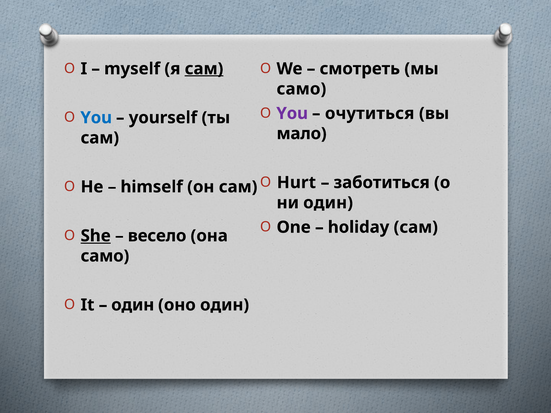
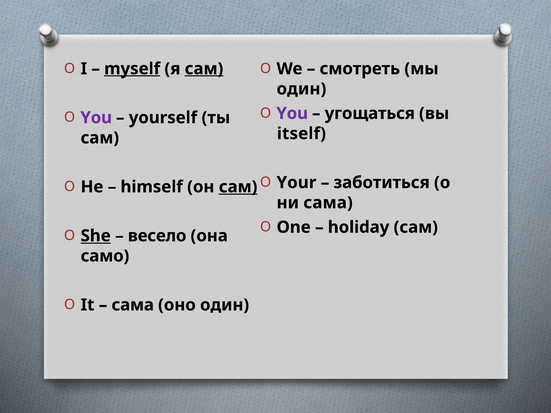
myself underline: none -> present (132, 69)
само: само -> один (301, 89)
очутиться: очутиться -> угощаться (370, 113)
You colour: blue -> purple (96, 118)
мало: мало -> itself (301, 134)
Hurt: Hurt -> Your (296, 183)
сам underline: none -> present (238, 187)
один: один -> сама (328, 203)
один: один -> сама (133, 305)
